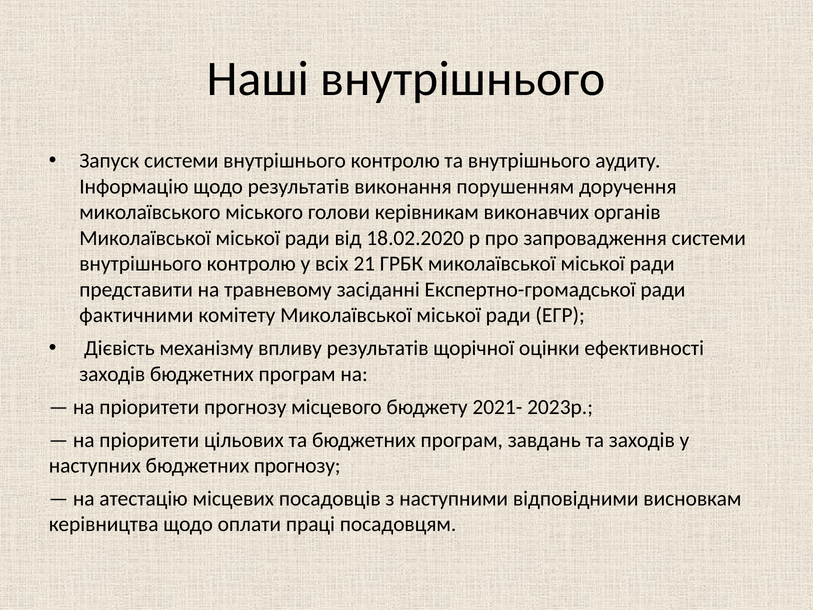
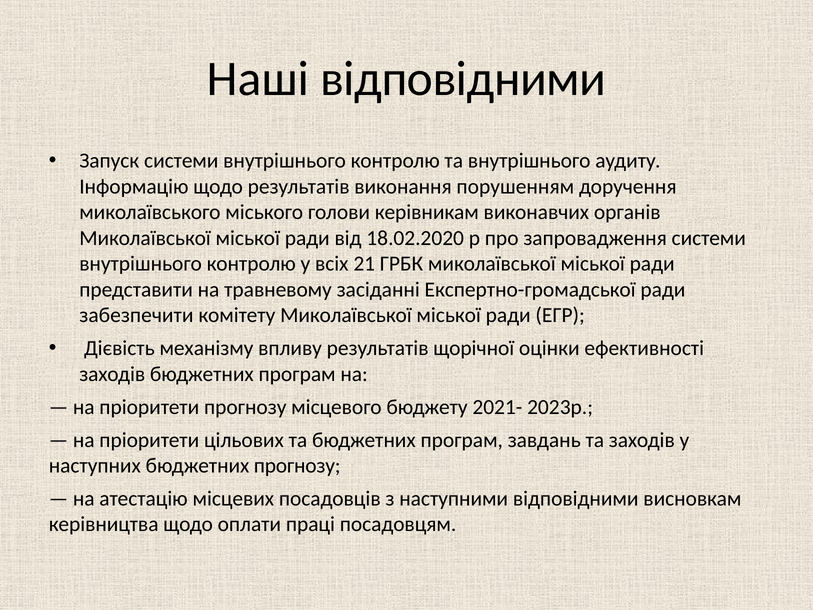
Наші внутрішнього: внутрішнього -> відповідними (463, 79)
фактичними: фактичними -> забезпечити (136, 315)
